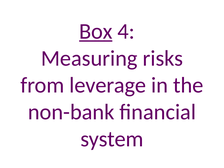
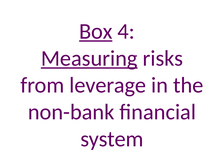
Measuring underline: none -> present (89, 58)
